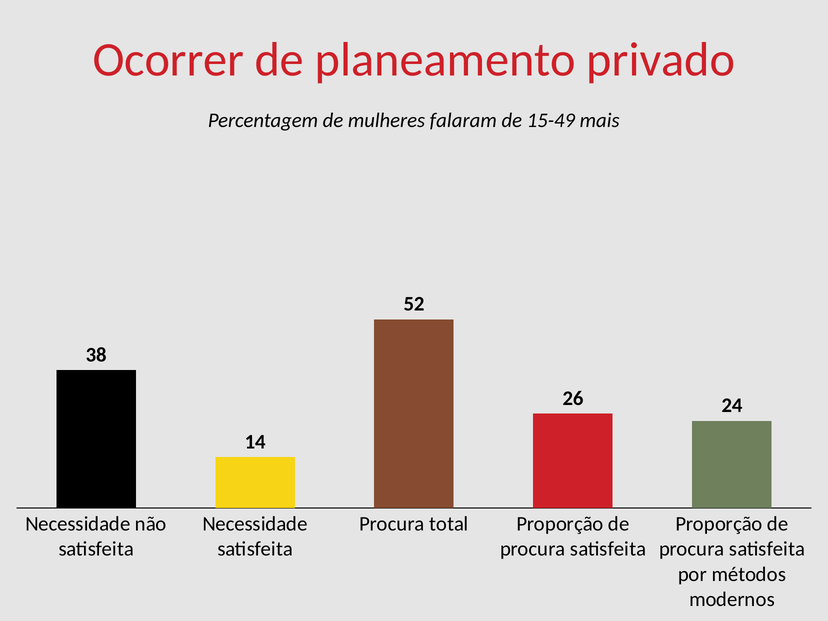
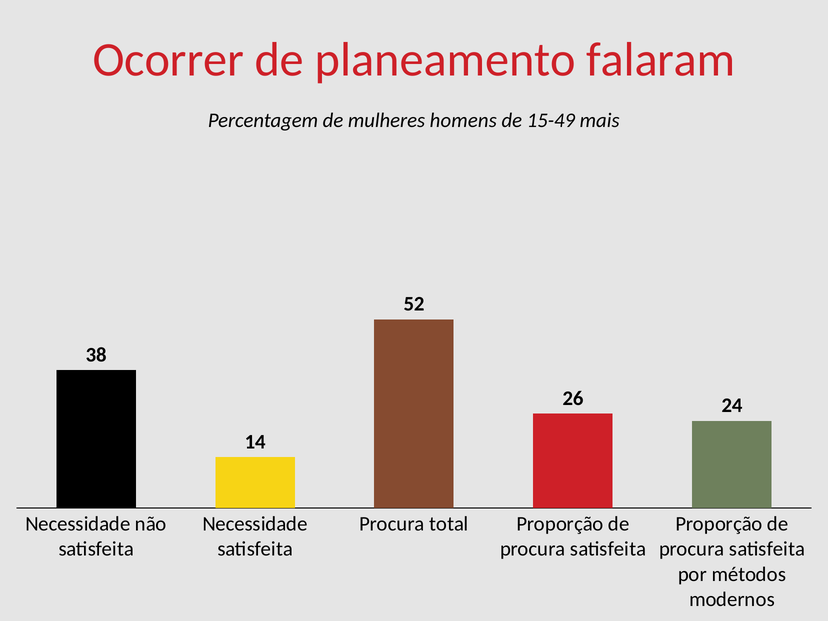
privado: privado -> falaram (661, 60)
falaram: falaram -> homens (463, 120)
